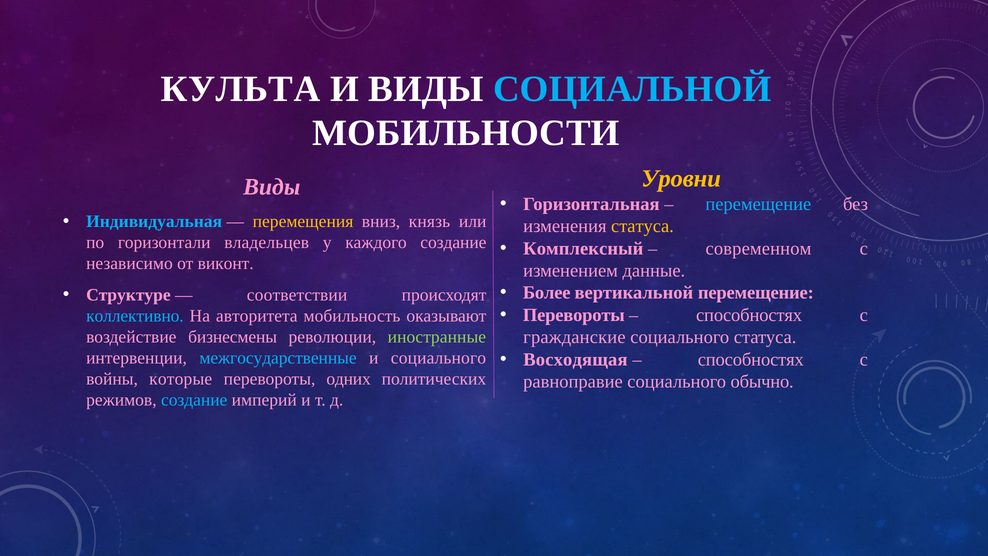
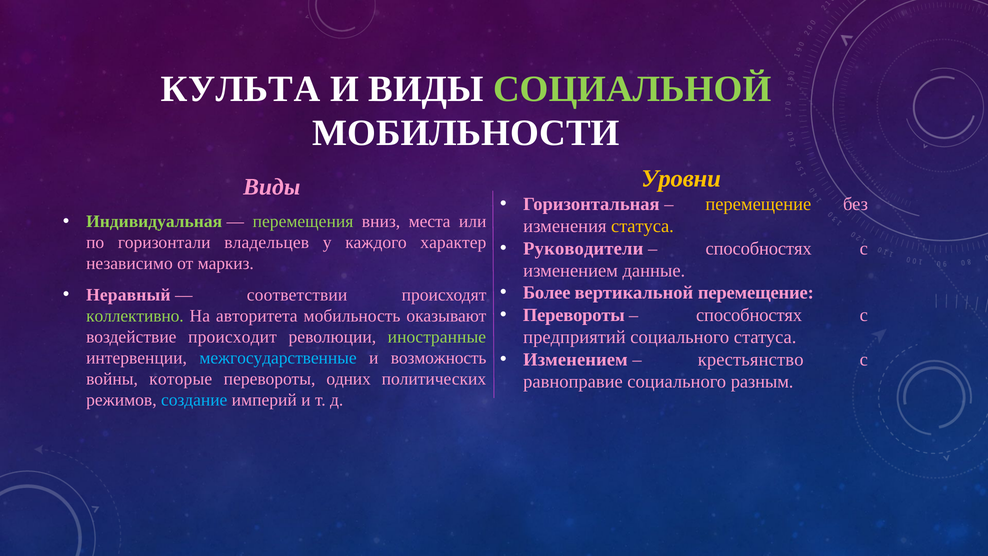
СОЦИАЛЬНОЙ colour: light blue -> light green (632, 89)
перемещение colour: light blue -> yellow (758, 204)
Индивидуальная colour: light blue -> light green (154, 222)
перемещения colour: yellow -> light green (303, 222)
князь: князь -> места (430, 222)
каждого создание: создание -> характер (453, 243)
Комплексный: Комплексный -> Руководители (583, 248)
современном: современном -> способностях (759, 248)
виконт: виконт -> маркиз (226, 264)
Структуре: Структуре -> Неравный (128, 295)
коллективно colour: light blue -> light green (135, 316)
гражданские: гражданские -> предприятий (575, 337)
бизнесмены: бизнесмены -> происходит (232, 337)
и социального: социального -> возможность (439, 358)
Восходящая: Восходящая -> Изменением (575, 359)
способностях: способностях -> крестьянство (751, 359)
обычно: обычно -> разным (762, 382)
